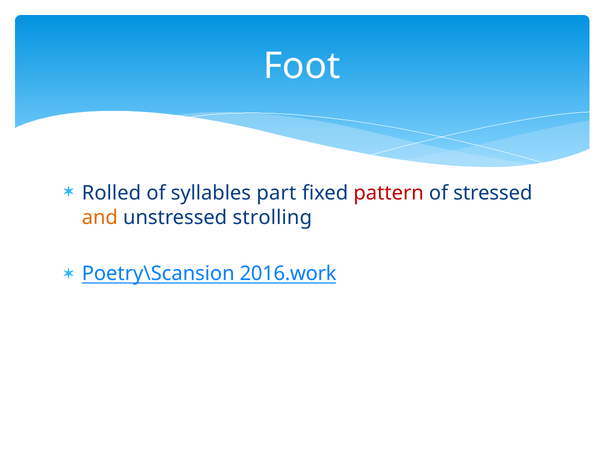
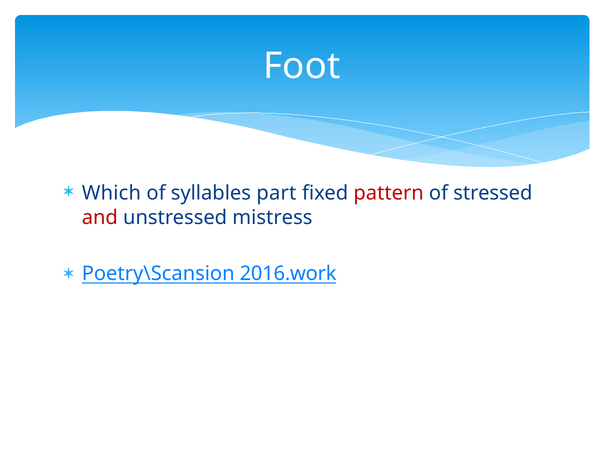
Rolled: Rolled -> Which (111, 193)
and colour: orange -> red (100, 217)
strolling: strolling -> mistress (272, 217)
